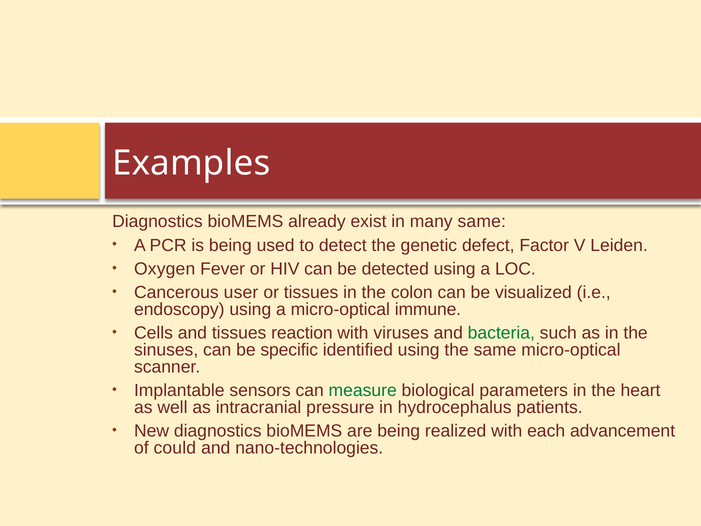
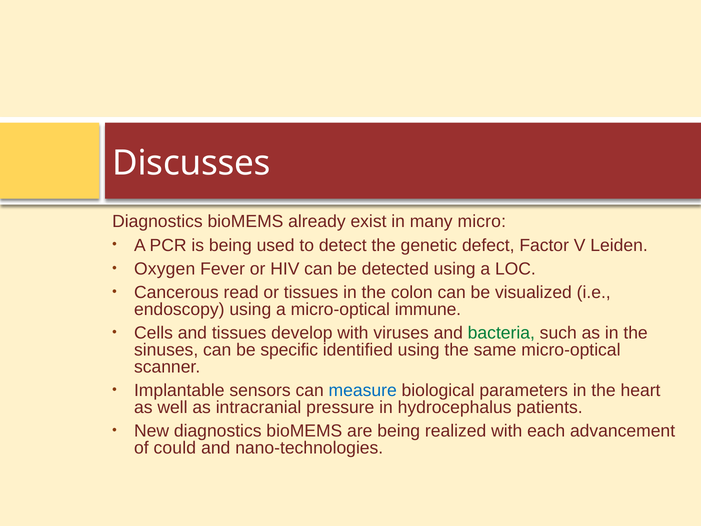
Examples: Examples -> Discusses (191, 163)
many same: same -> micro (482, 221)
user: user -> read (241, 292)
reaction: reaction -> develop (302, 333)
measure colour: green -> blue (363, 390)
